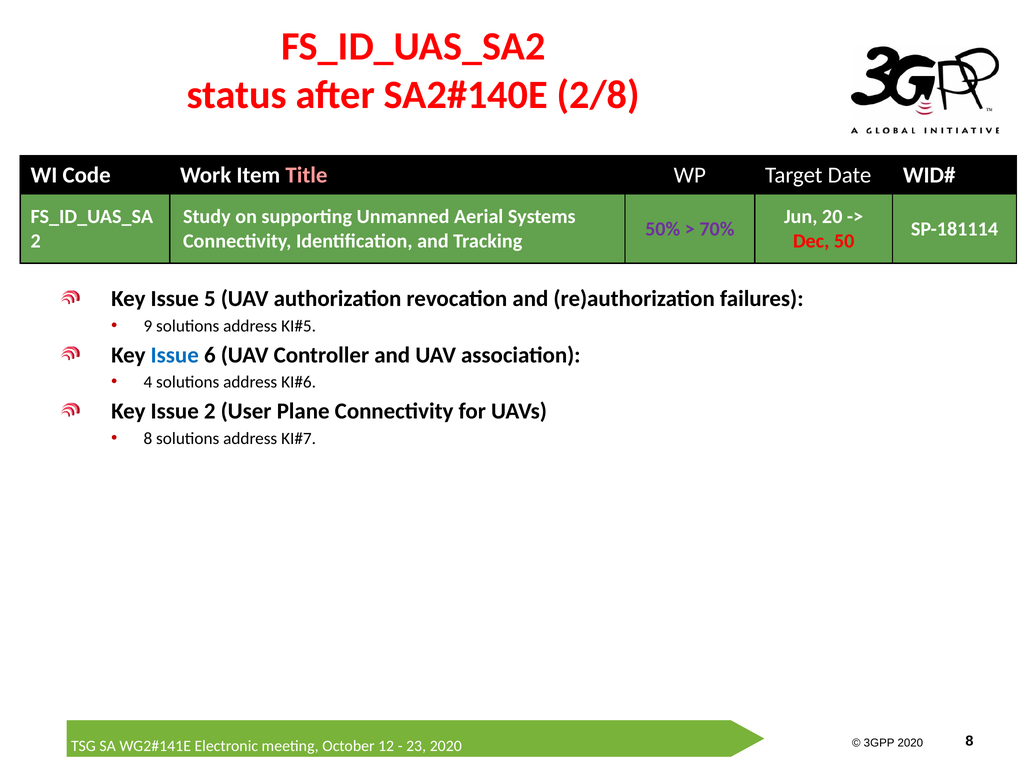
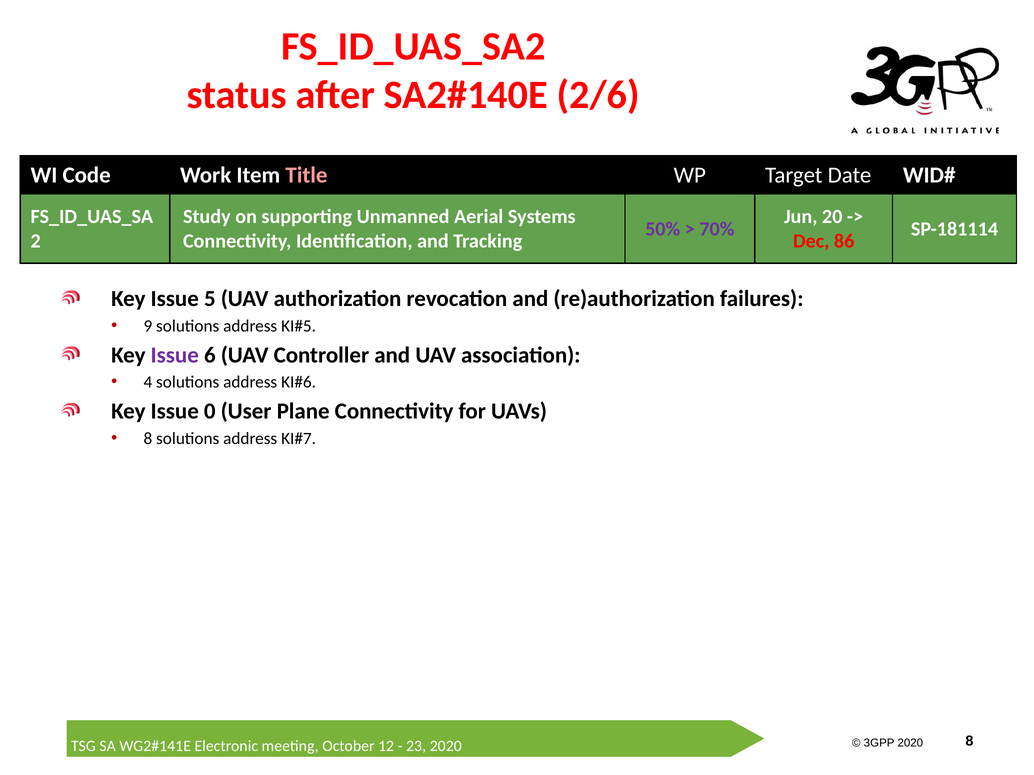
2/8: 2/8 -> 2/6 (598, 95)
50: 50 -> 86 (844, 241)
Issue colour: blue -> purple (175, 355)
Issue 2: 2 -> 0 (210, 412)
